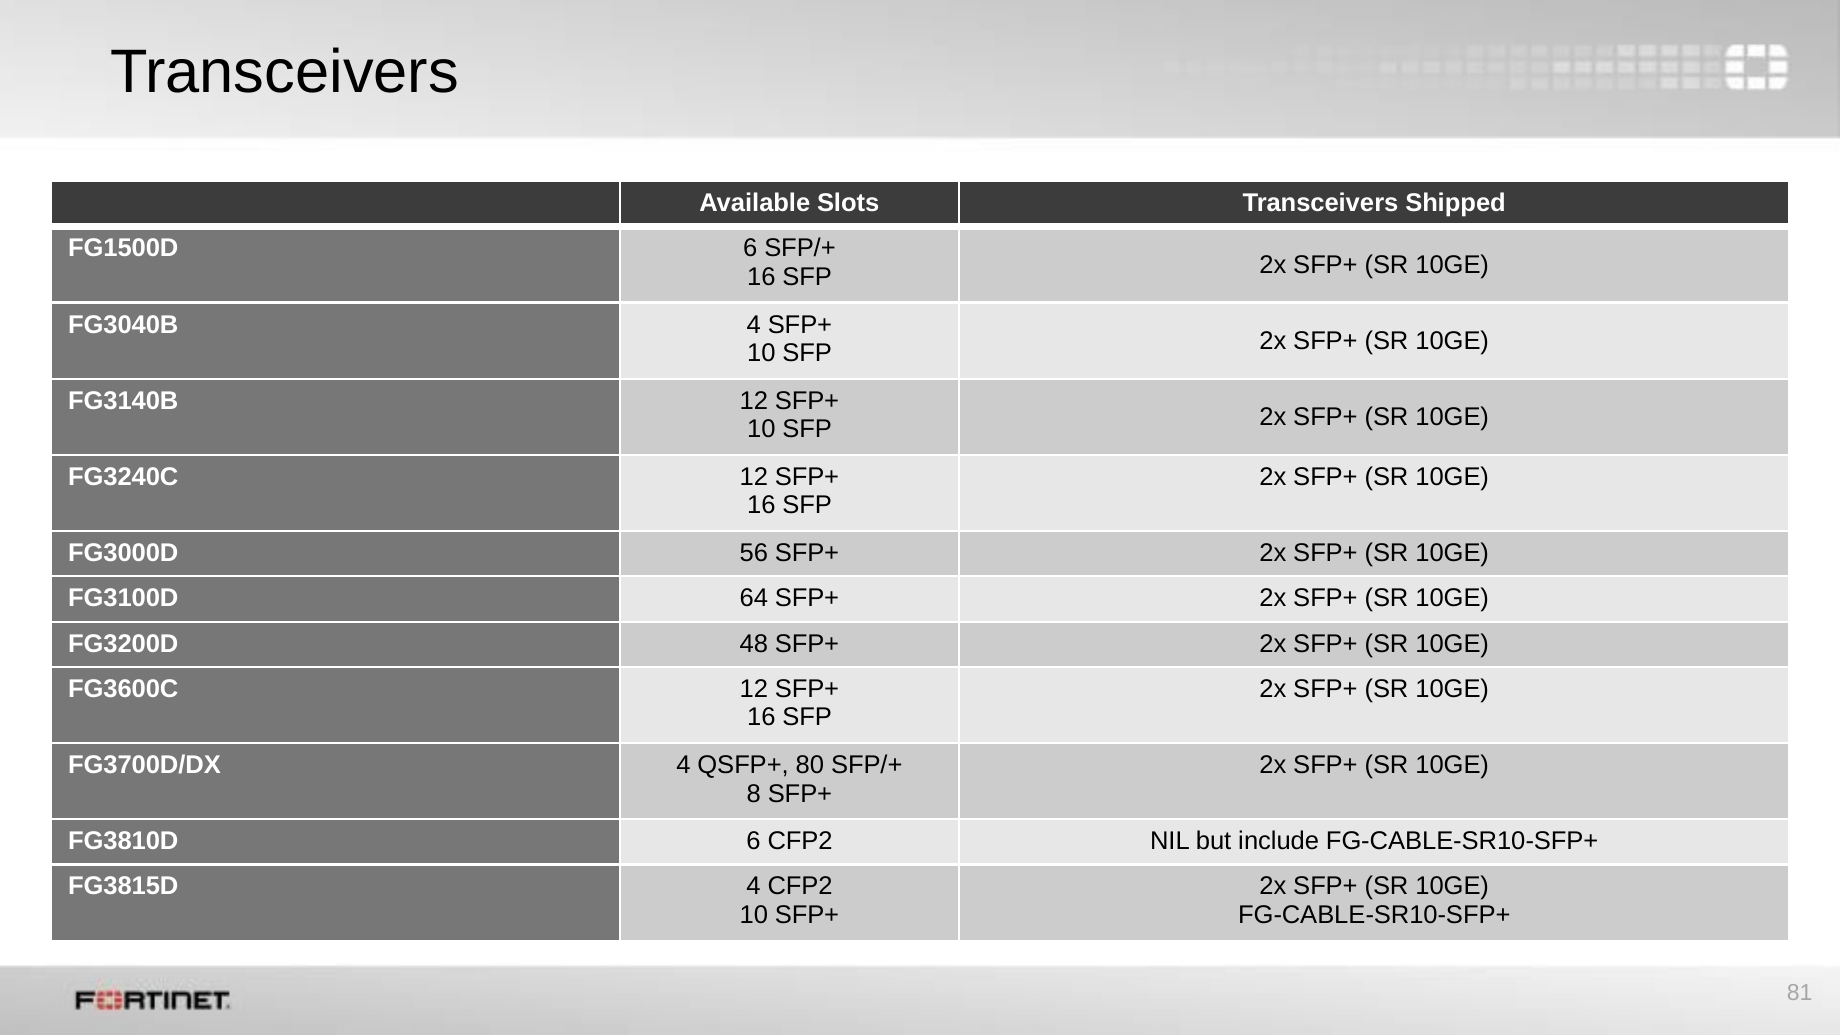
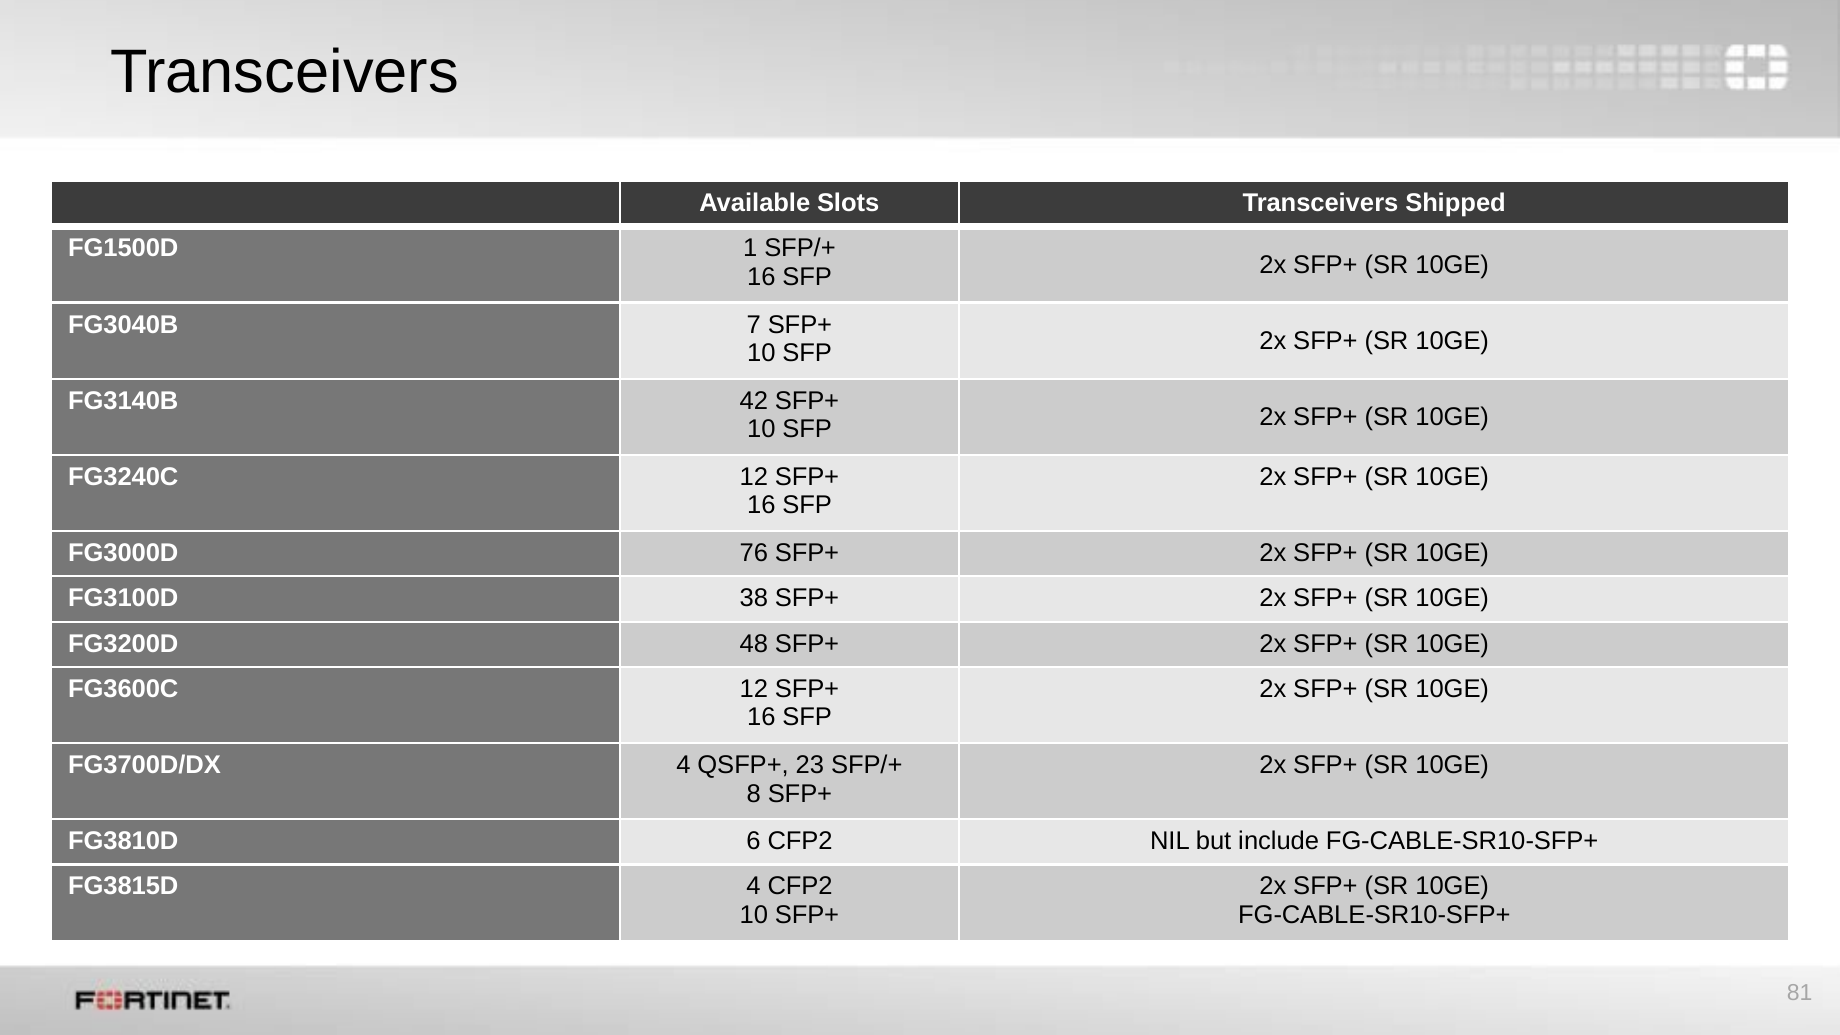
FG1500D 6: 6 -> 1 (750, 249)
FG3040B 4: 4 -> 7 (754, 325)
FG3140B 12: 12 -> 42 (754, 401)
56: 56 -> 76 (754, 553)
64: 64 -> 38 (754, 598)
80: 80 -> 23 (810, 765)
